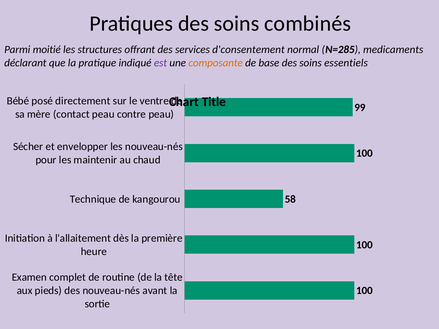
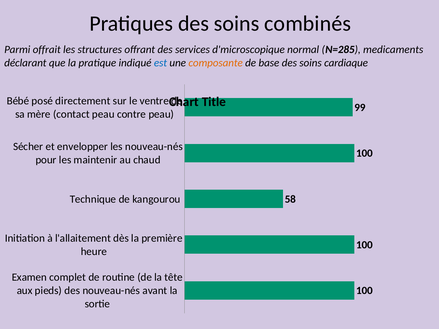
moitié: moitié -> offrait (47, 50)
d'consentement: d'consentement -> d'microscopique (249, 50)
est colour: purple -> blue (161, 63)
essentiels: essentiels -> cardiaque (346, 63)
